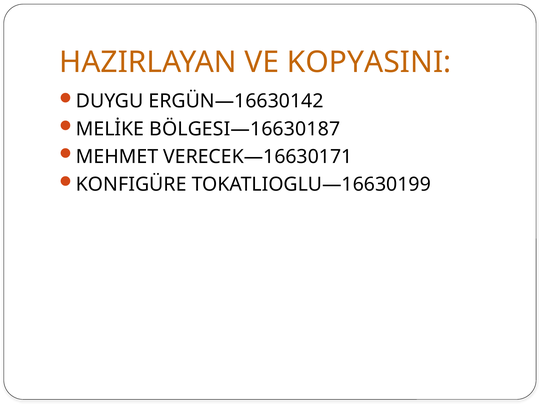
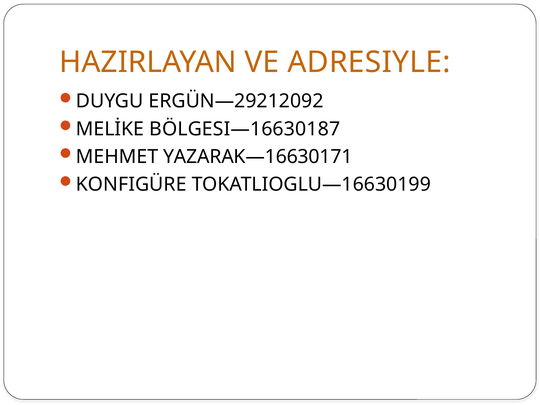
KOPYASINI: KOPYASINI -> ADRESIYLE (369, 62)
ERGÜN—16630142: ERGÜN—16630142 -> ERGÜN—29212092 (236, 101)
VERECEK—16630171: VERECEK—16630171 -> YAZARAK—16630171 (258, 157)
